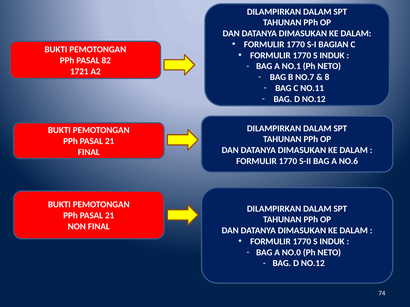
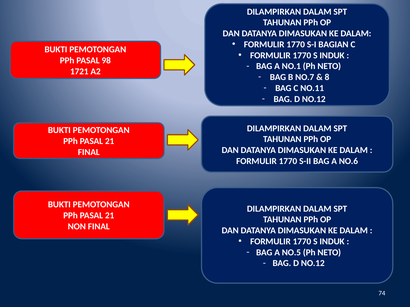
82: 82 -> 98 (106, 61)
NO.0: NO.0 -> NO.5 (291, 253)
